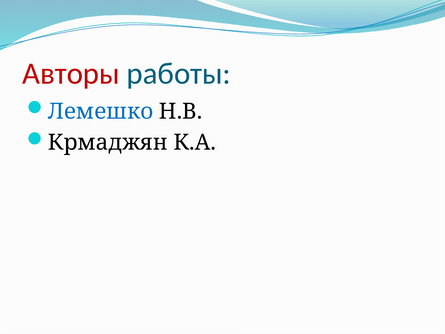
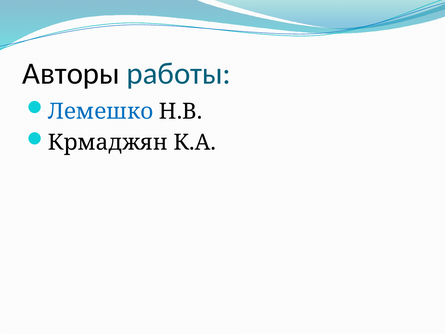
Авторы colour: red -> black (71, 74)
